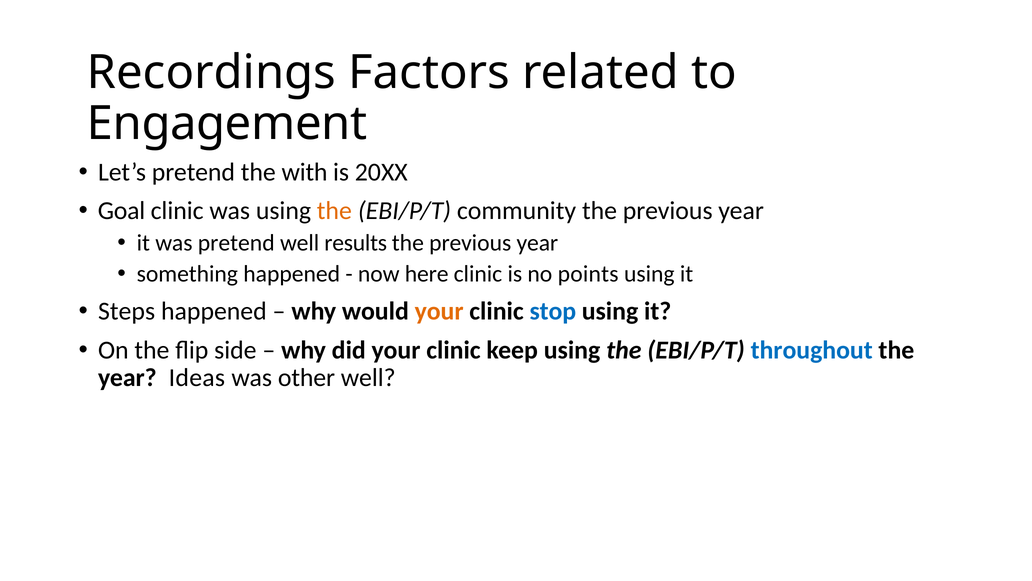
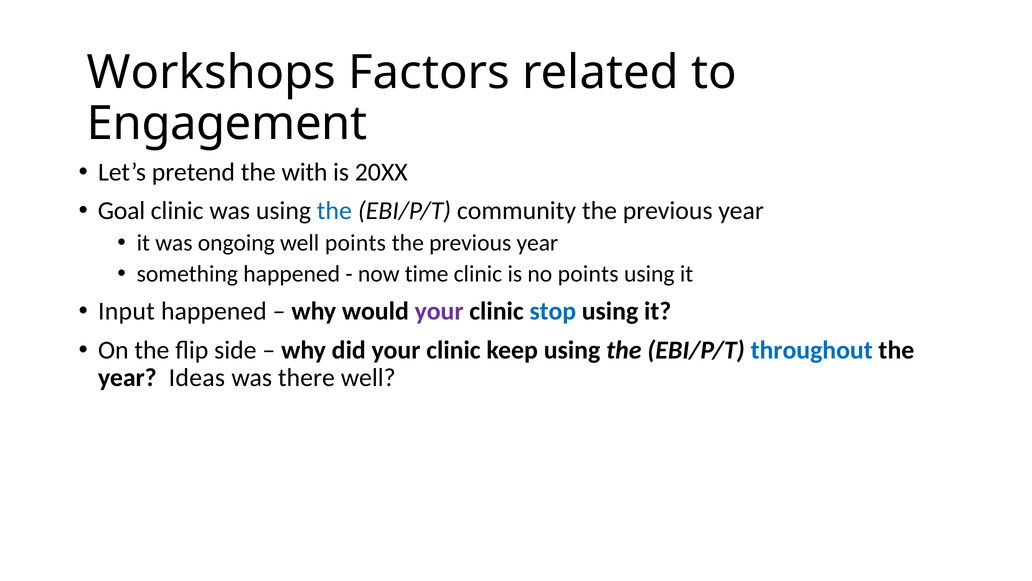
Recordings: Recordings -> Workshops (211, 73)
the colour: orange -> blue (334, 211)
was pretend: pretend -> ongoing (236, 243)
well results: results -> points (355, 243)
here: here -> time (427, 274)
Steps: Steps -> Input (126, 311)
your colour: orange -> purple (439, 311)
other: other -> there (306, 378)
